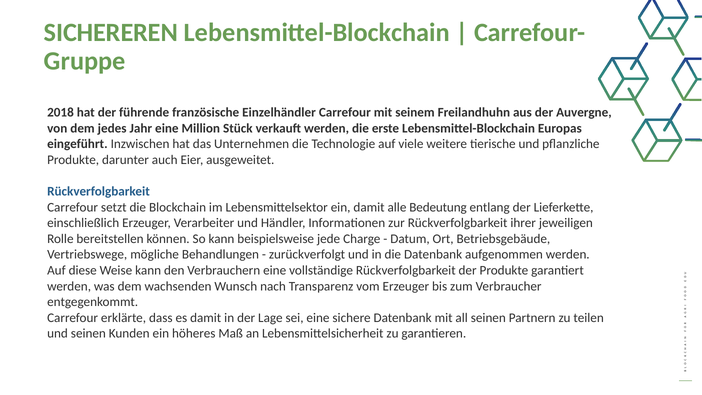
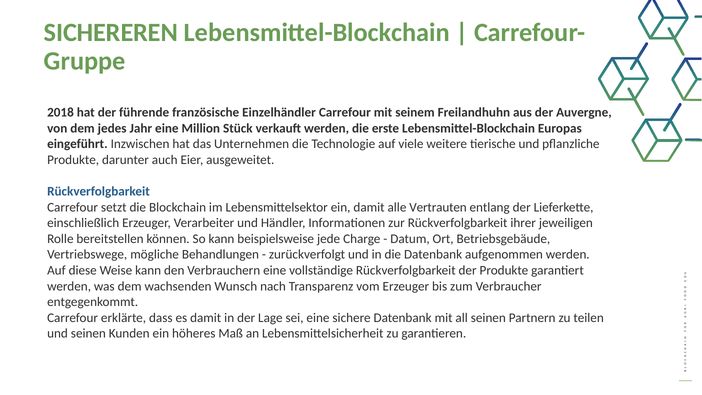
Bedeutung: Bedeutung -> Vertrauten (438, 207)
